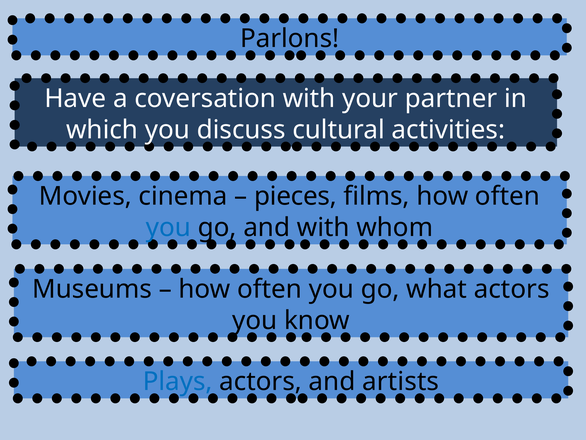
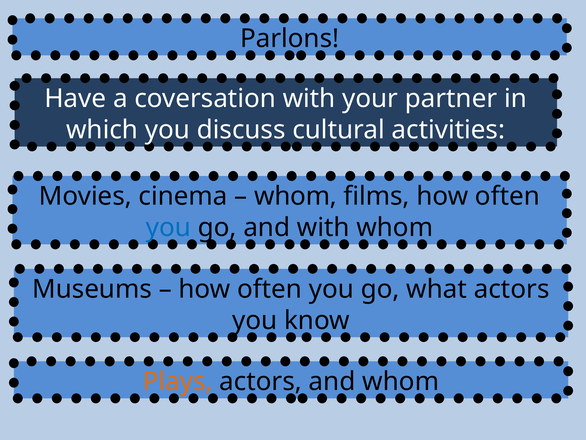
pieces: pieces -> whom (295, 196)
Plays colour: blue -> orange (178, 381)
and artists: artists -> whom (401, 381)
